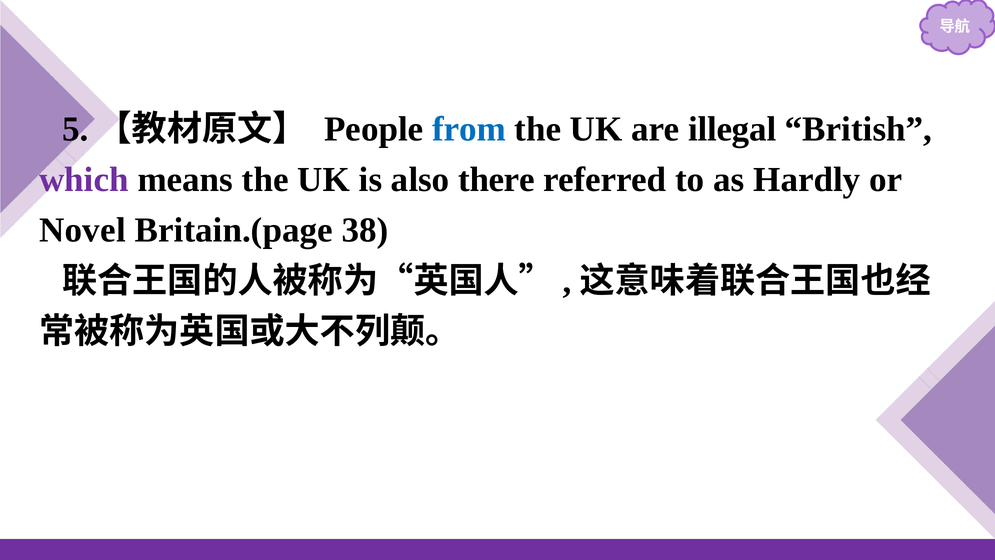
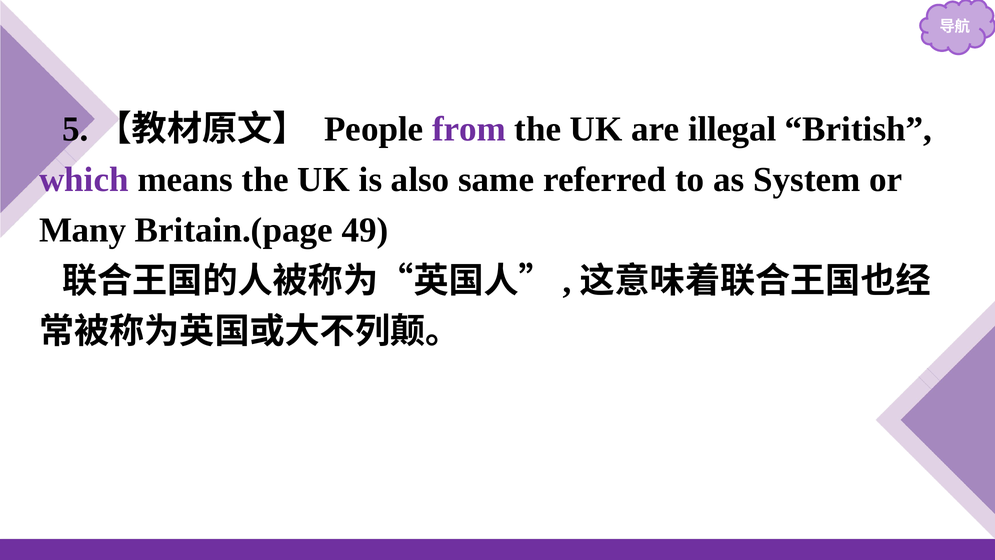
from colour: blue -> purple (469, 129)
there: there -> same (496, 180)
Hardly: Hardly -> System (807, 180)
Novel: Novel -> Many (83, 230)
38: 38 -> 49 (365, 230)
